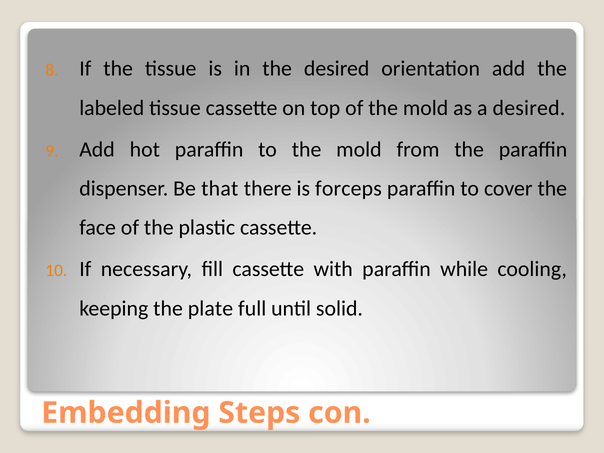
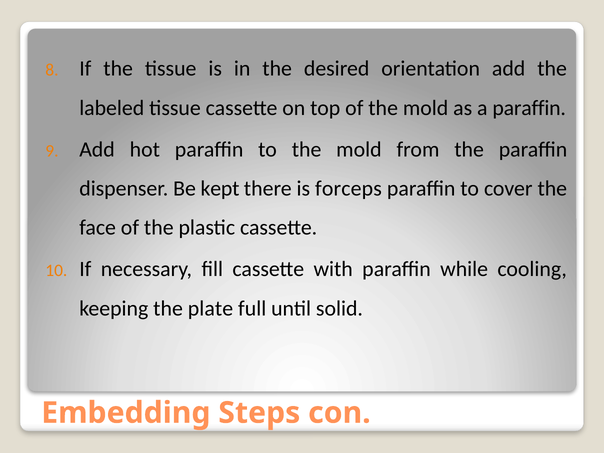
a desired: desired -> paraffin (529, 108)
that: that -> kept (220, 189)
